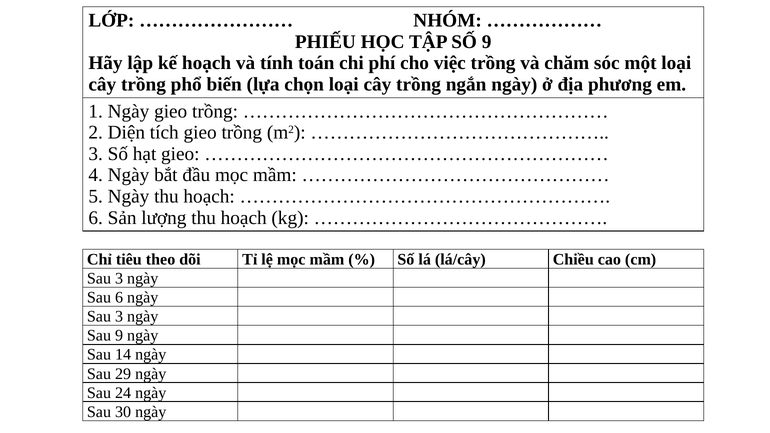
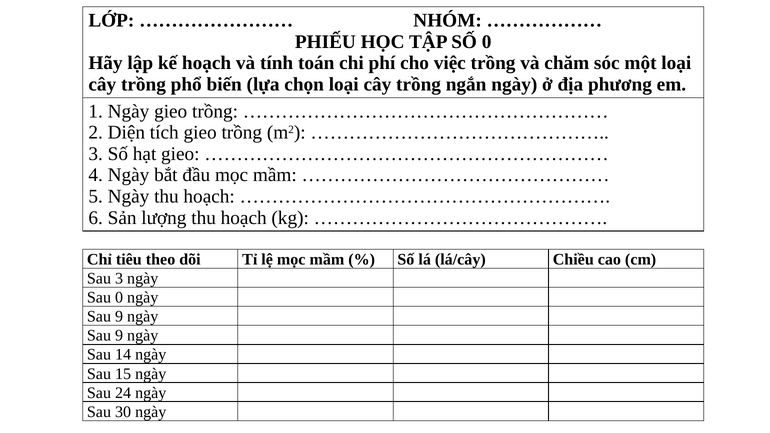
SỐ 9: 9 -> 0 (487, 42)
Sau 6: 6 -> 0 (119, 298)
3: 3 -> 9 (119, 317)
29: 29 -> 15 (123, 374)
